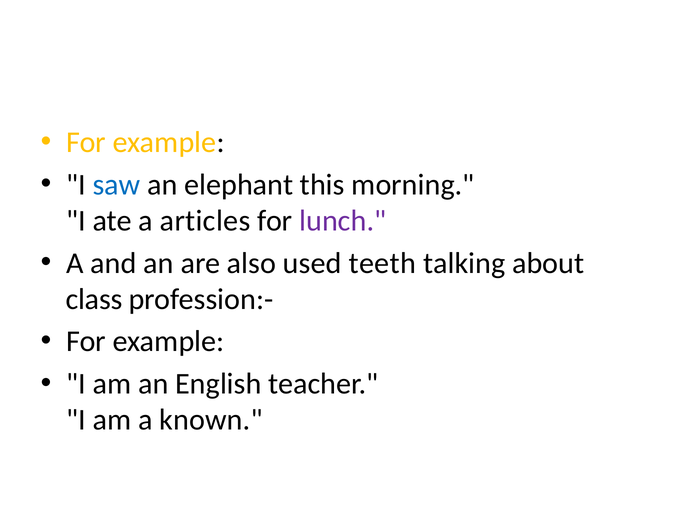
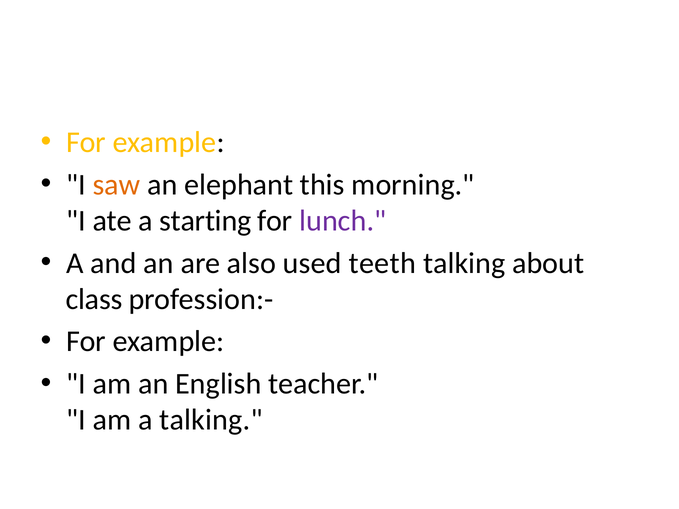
saw colour: blue -> orange (117, 185)
articles: articles -> starting (205, 221)
a known: known -> talking (211, 420)
